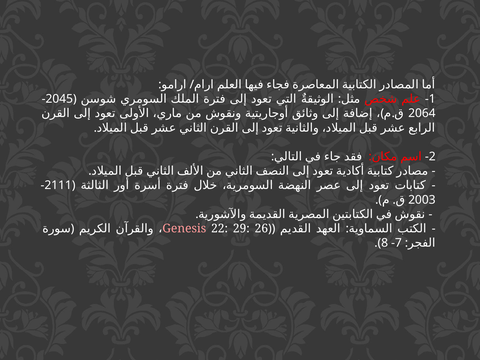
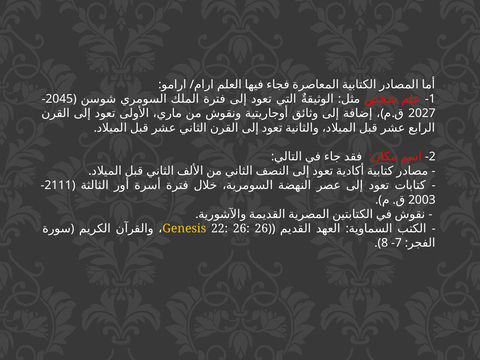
2064: 2064 -> 2027 (422, 113)
Genesis colour: pink -> yellow (184, 229)
22 29: 29 -> 26 (241, 229)
